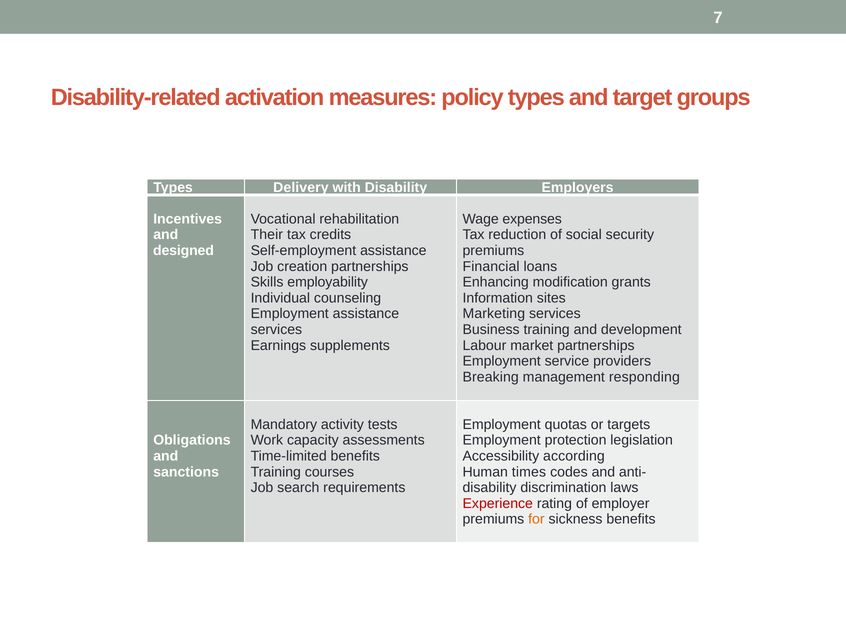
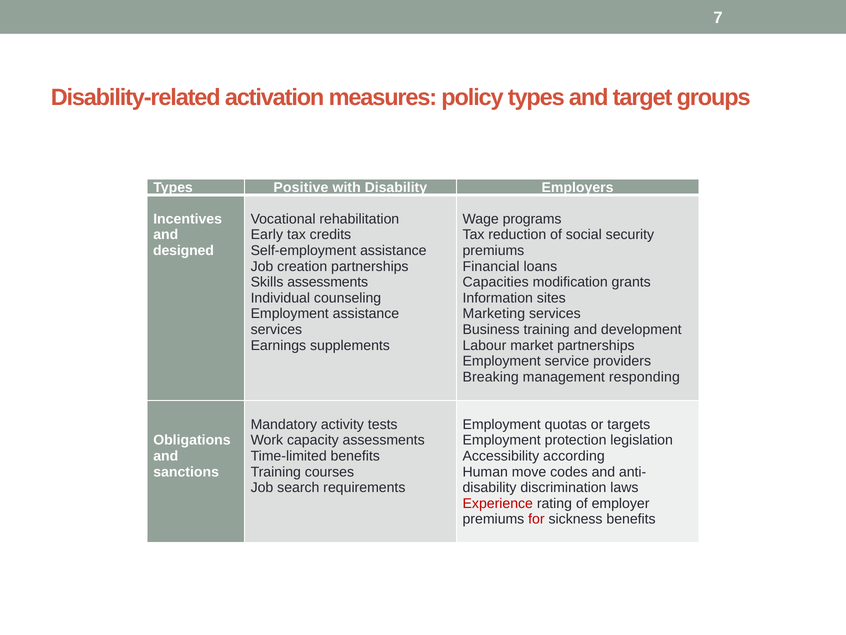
Delivery: Delivery -> Positive (301, 187)
expenses: expenses -> programs (532, 219)
Their: Their -> Early (267, 235)
Skills employability: employability -> assessments (328, 282)
Enhancing: Enhancing -> Capacities (496, 282)
times: times -> move (529, 471)
for colour: orange -> red (536, 519)
